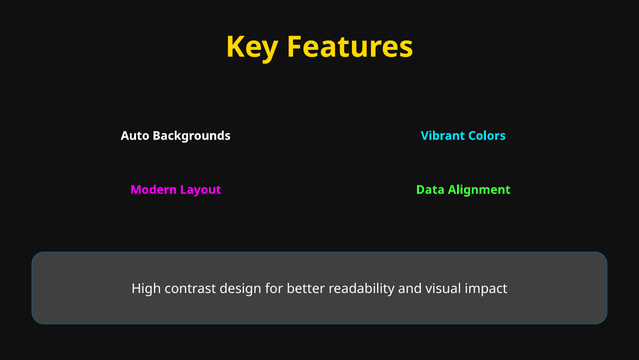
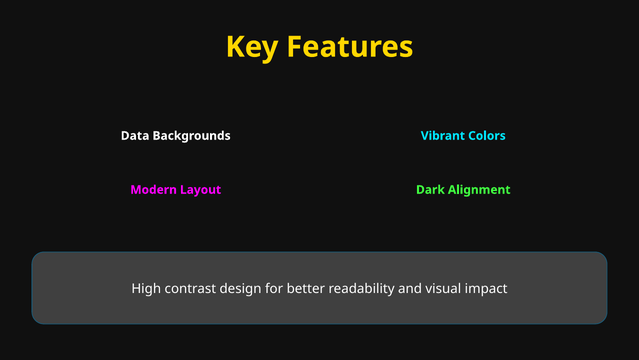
Auto: Auto -> Data (135, 136)
Data: Data -> Dark (430, 190)
